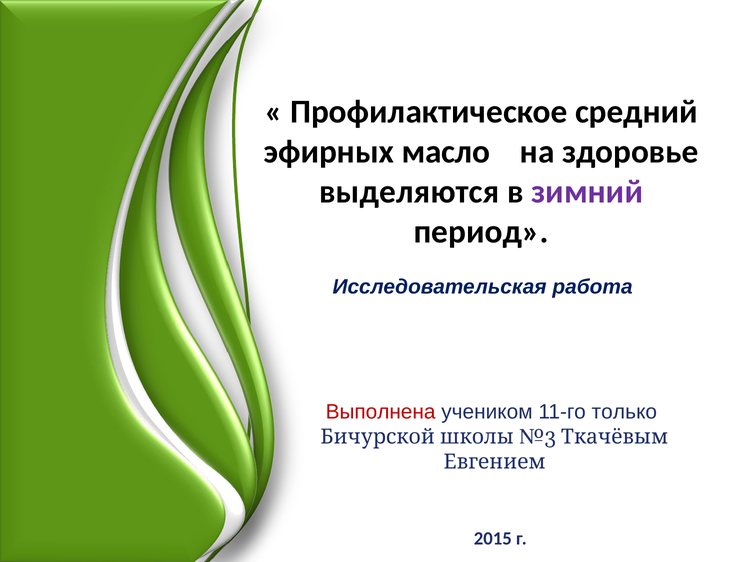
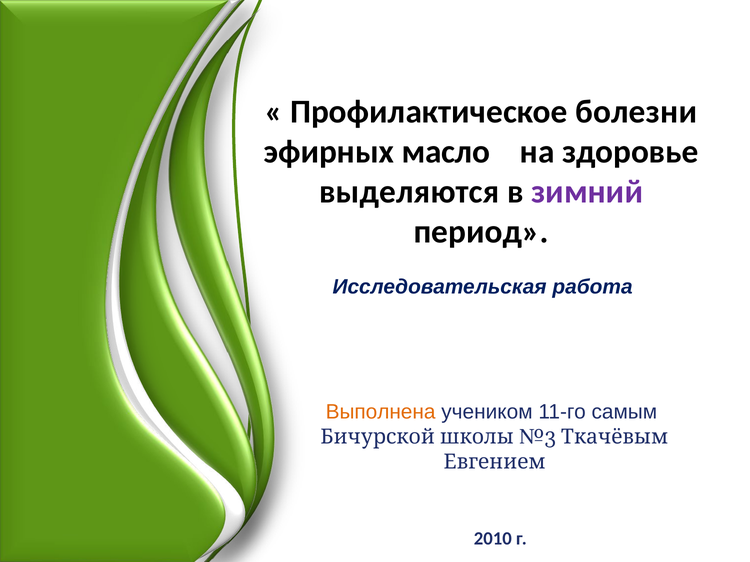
средний: средний -> болезни (636, 112)
Выполнена colour: red -> orange (381, 412)
только: только -> самым (624, 412)
2015: 2015 -> 2010 (493, 539)
